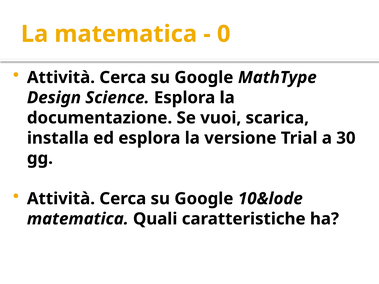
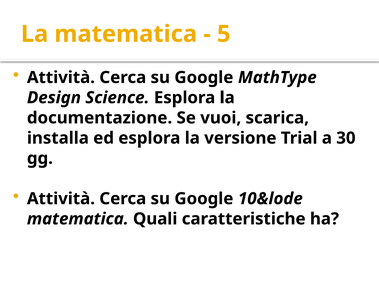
0: 0 -> 5 (224, 34)
